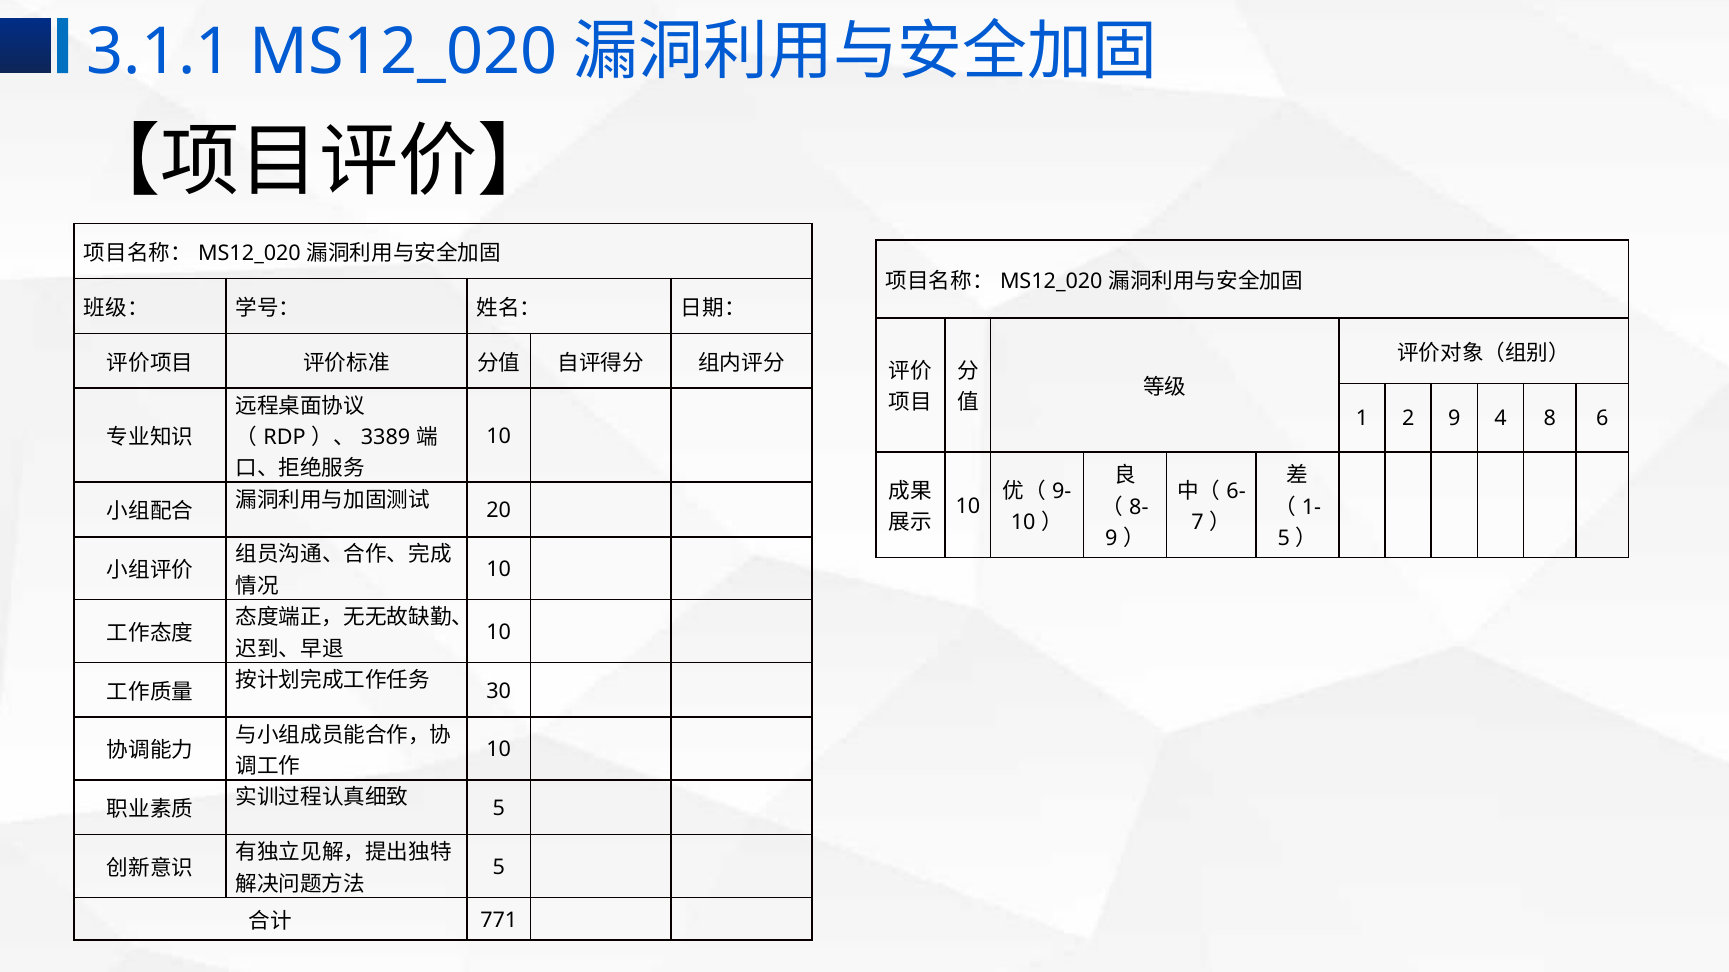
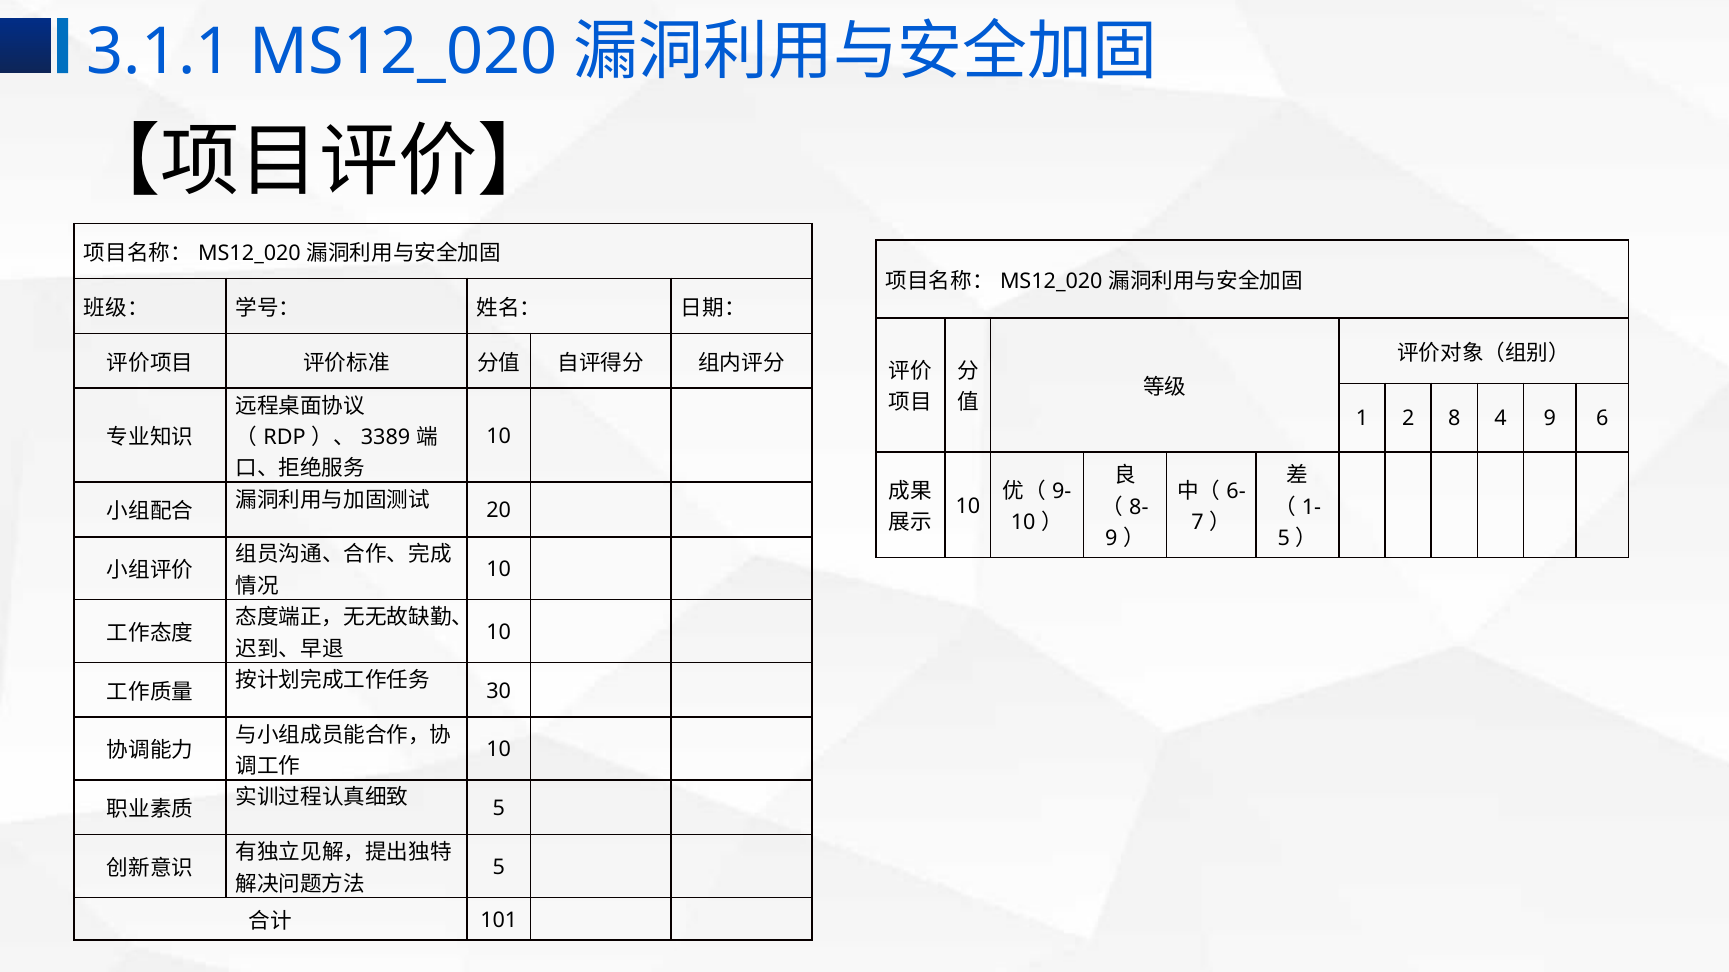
2 9: 9 -> 8 (1454, 419)
4 8: 8 -> 9 (1550, 419)
771: 771 -> 101 (499, 920)
